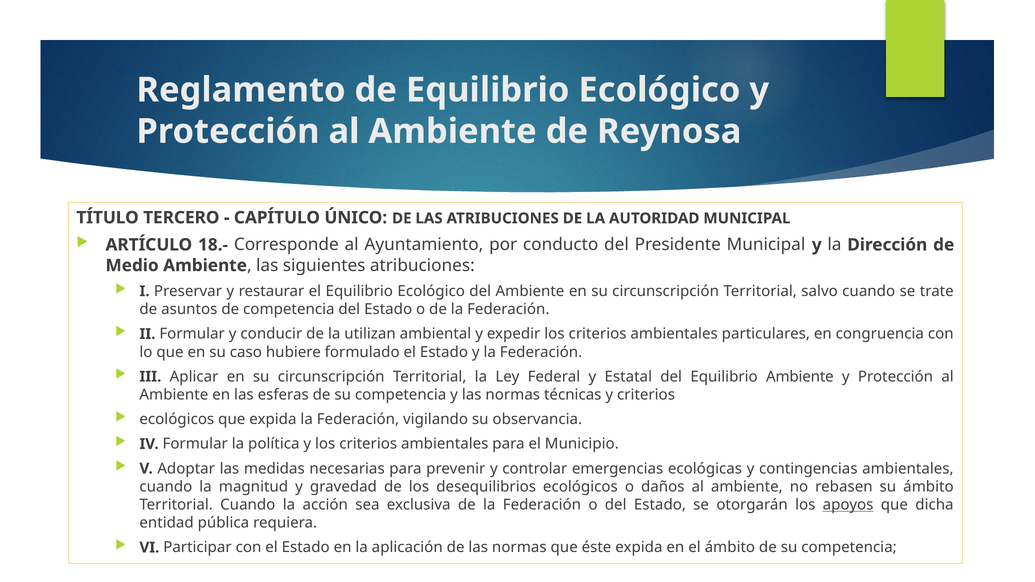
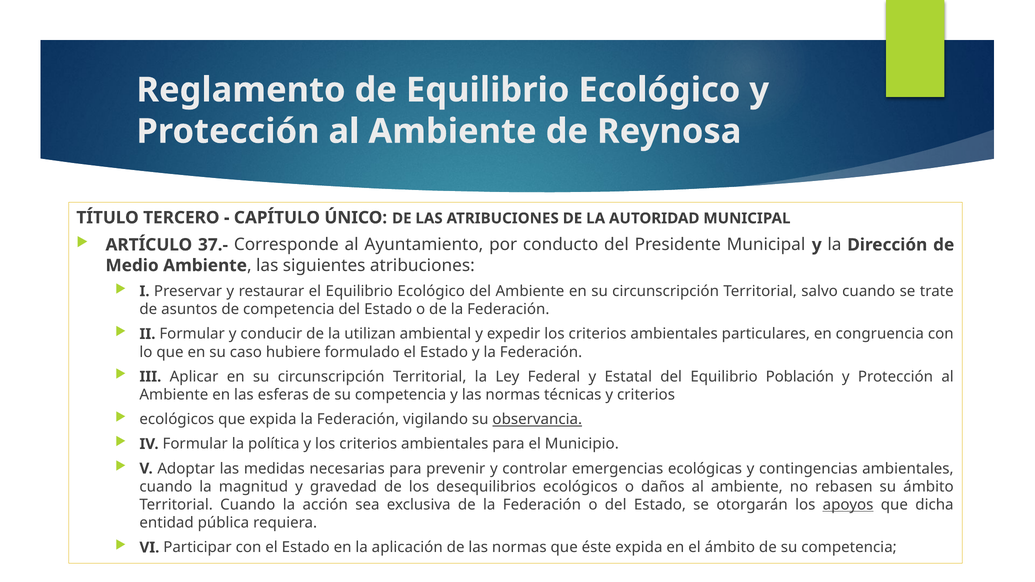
18.-: 18.- -> 37.- (213, 245)
Equilibrio Ambiente: Ambiente -> Población (800, 377)
observancia underline: none -> present (537, 419)
